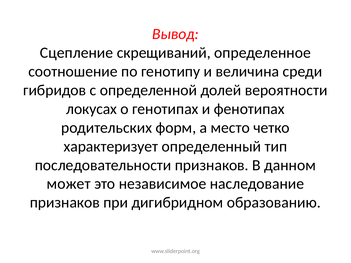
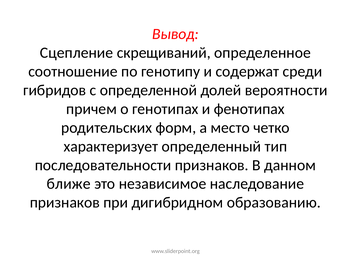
величина: величина -> содержат (247, 72)
локусах: локусах -> причем (91, 109)
может: может -> ближе (69, 184)
